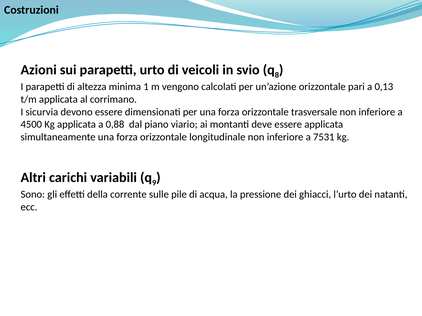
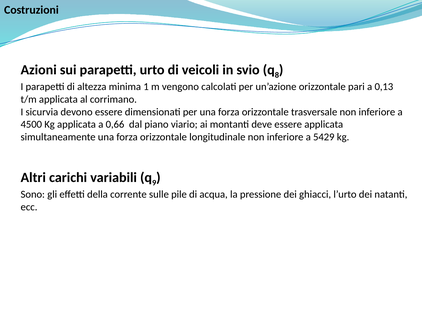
0,88: 0,88 -> 0,66 (115, 125)
7531: 7531 -> 5429 (324, 137)
